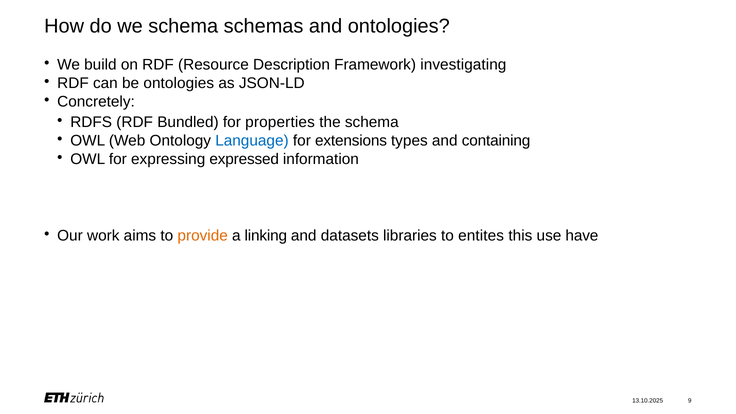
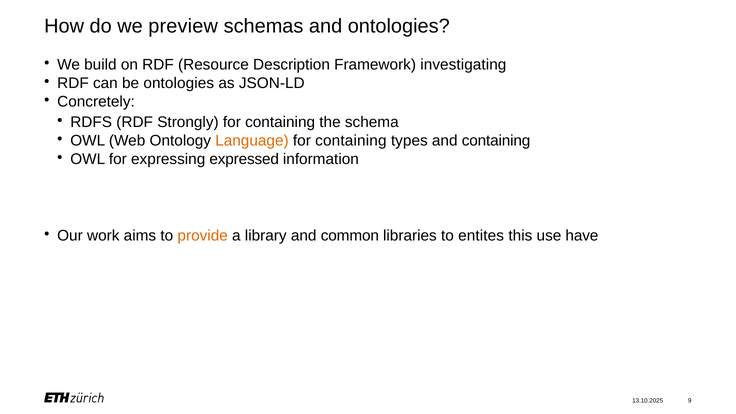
we schema: schema -> preview (183, 26)
Bundled: Bundled -> Strongly (188, 122)
properties: properties -> containing (280, 122)
Language colour: blue -> orange (252, 141)
extensions: extensions -> containing (351, 141)
linking: linking -> library (266, 236)
datasets: datasets -> common (350, 236)
